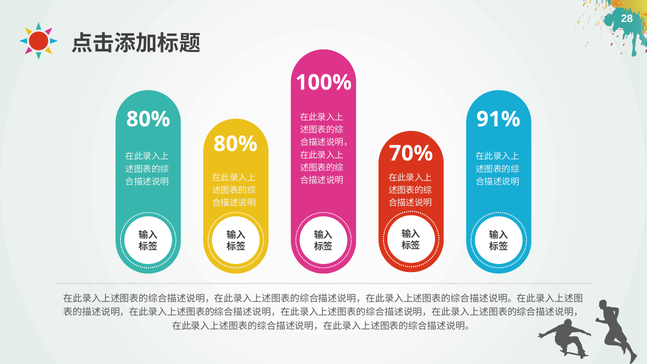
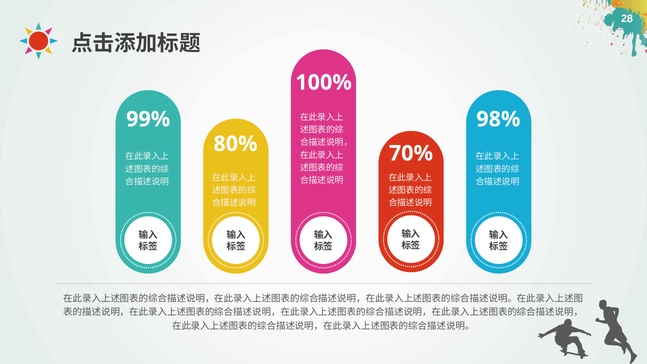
80%: 80% -> 99% (148, 119)
91%: 91% -> 98% (498, 119)
